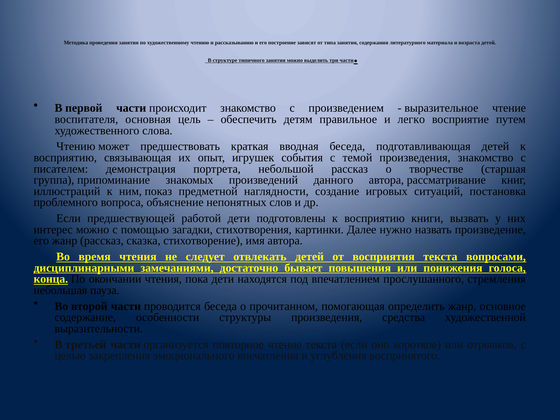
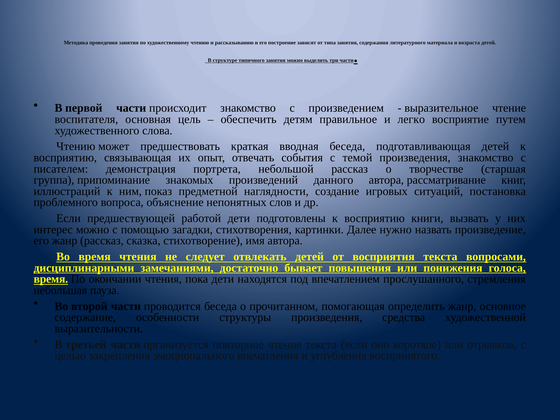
игрушек: игрушек -> отвечать (253, 158)
конца: конца -> время (51, 279)
